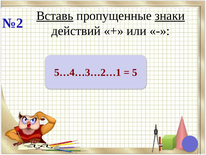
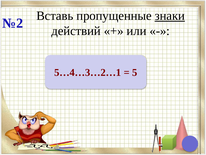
Вставь underline: present -> none (55, 16)
